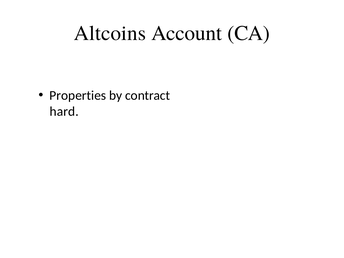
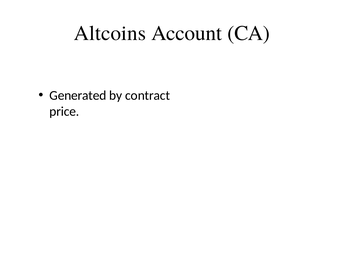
Properties: Properties -> Generated (78, 96)
hard: hard -> price (64, 112)
